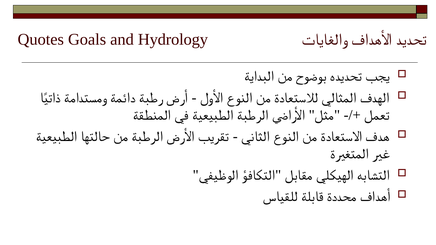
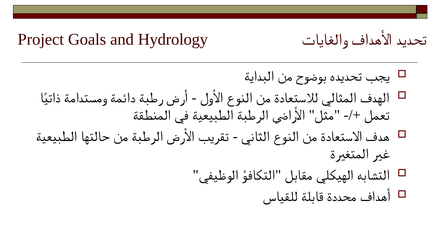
Quotes: Quotes -> Project (41, 39)
